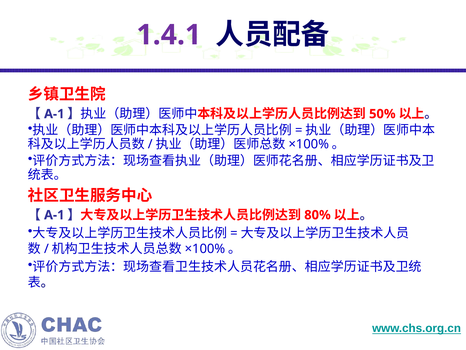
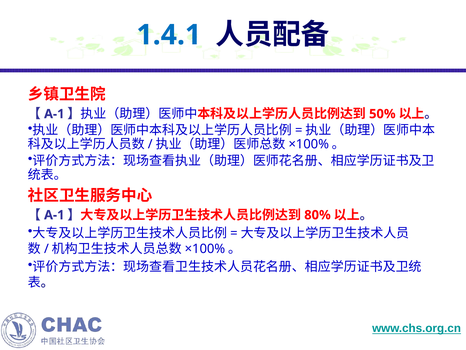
1.4.1 colour: purple -> blue (169, 35)
